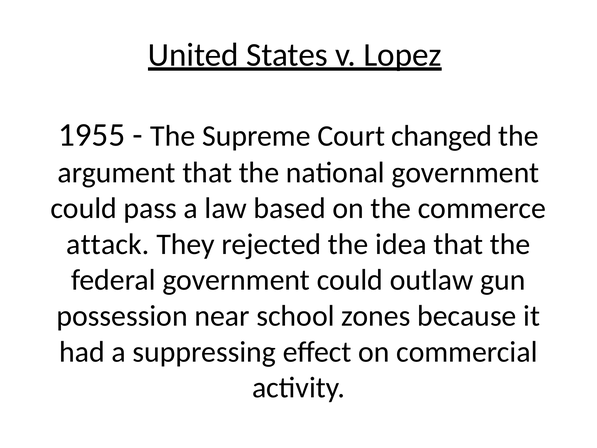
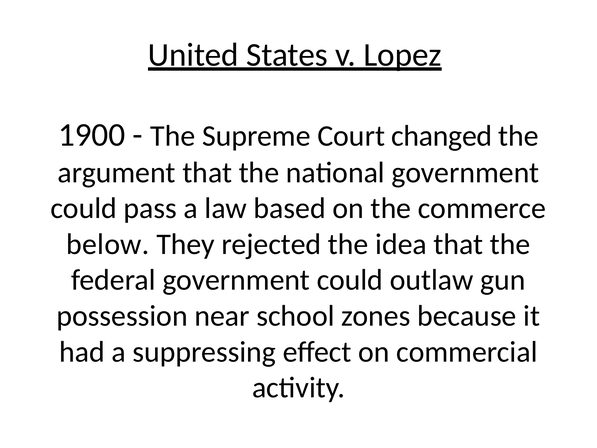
1955: 1955 -> 1900 (92, 135)
attack: attack -> below (108, 244)
